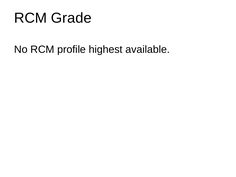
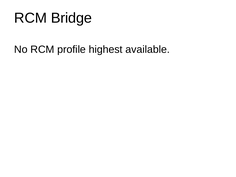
Grade: Grade -> Bridge (71, 18)
